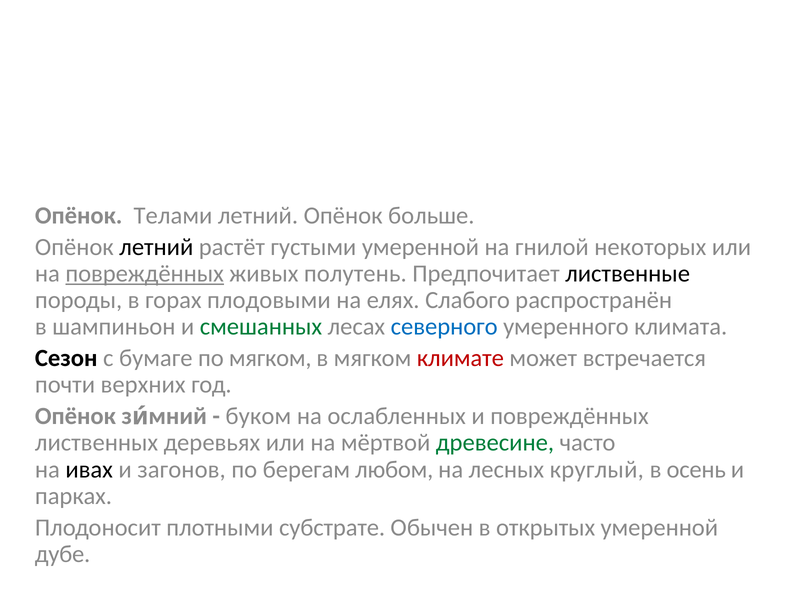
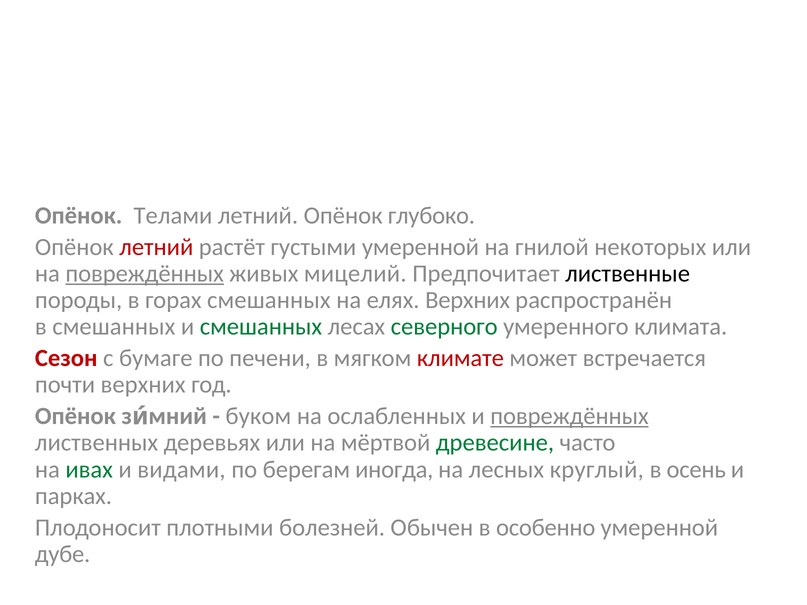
больше: больше -> глубоко (431, 216)
летний colour: black -> red (156, 247)
полутень: полутень -> мицелий (355, 274)
горах плодовыми: плодовыми -> смешанных (269, 300)
елях Слабого: Слабого -> Верхних (468, 300)
в шампиньон: шампиньон -> смешанных (114, 327)
северного colour: blue -> green (444, 327)
Сезон colour: black -> red (66, 358)
по мягком: мягком -> печени (270, 358)
повреждённых underline: none -> present (570, 416)
ивах colour: black -> green (89, 470)
загонов: загонов -> видами (181, 470)
любом: любом -> иногда (394, 470)
субстрате: субстрате -> болезней (332, 528)
открытых: открытых -> особенно (546, 528)
